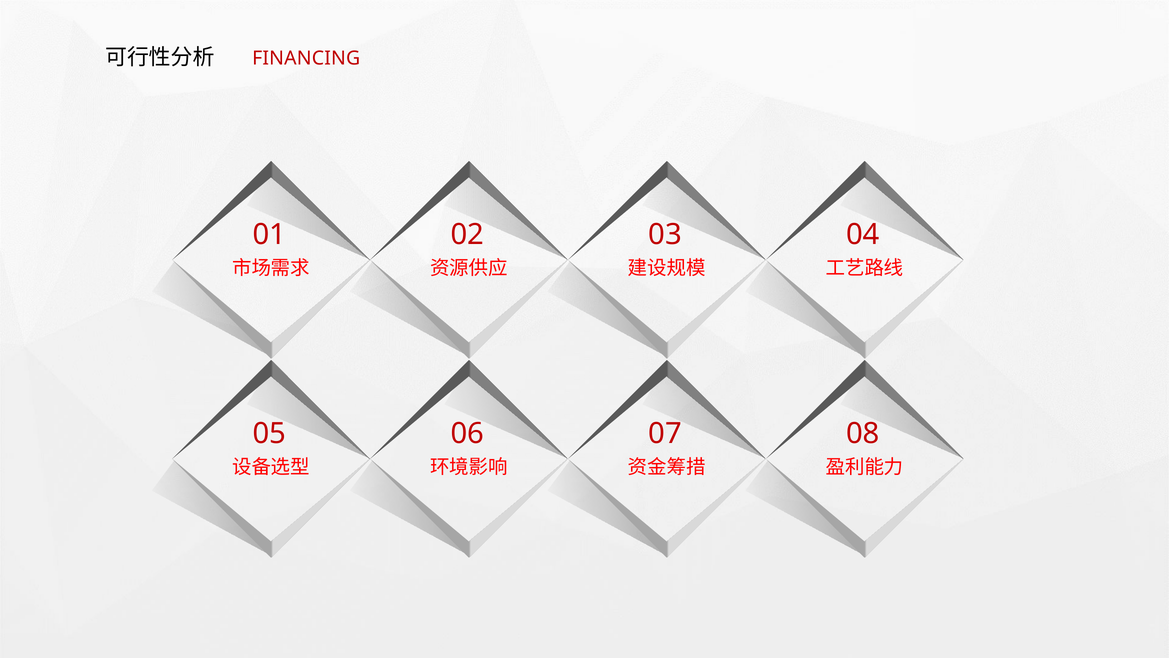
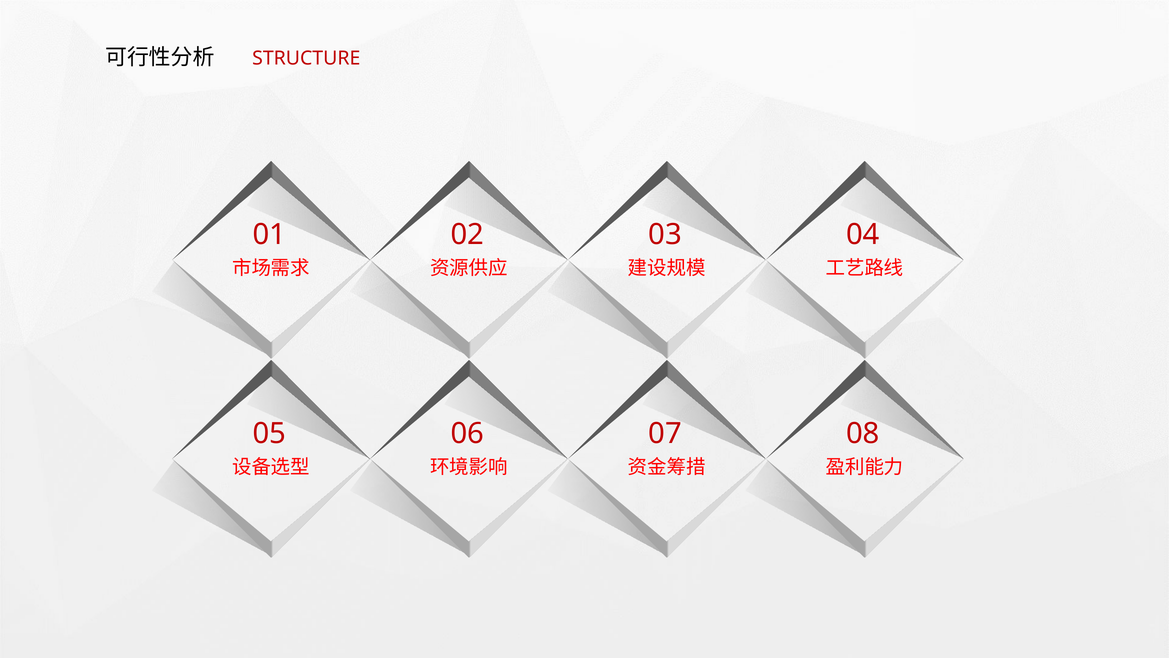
FINANCING: FINANCING -> STRUCTURE (306, 58)
